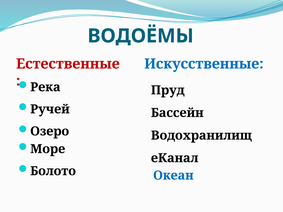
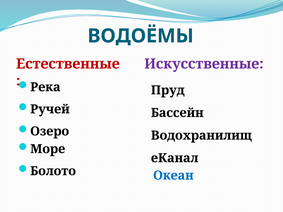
Искусственные colour: blue -> purple (204, 64)
